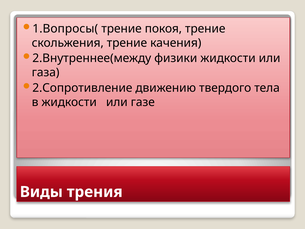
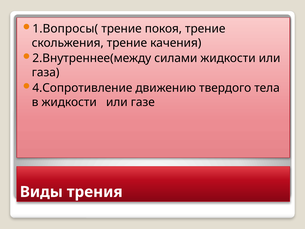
физики: физики -> силами (176, 58)
2.Сопротивление: 2.Сопротивление -> 4.Сопротивление (82, 88)
